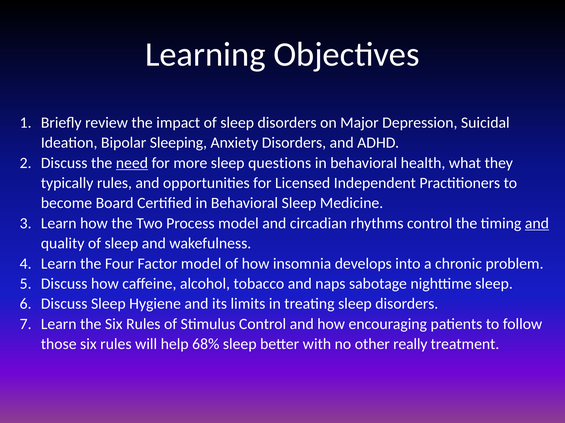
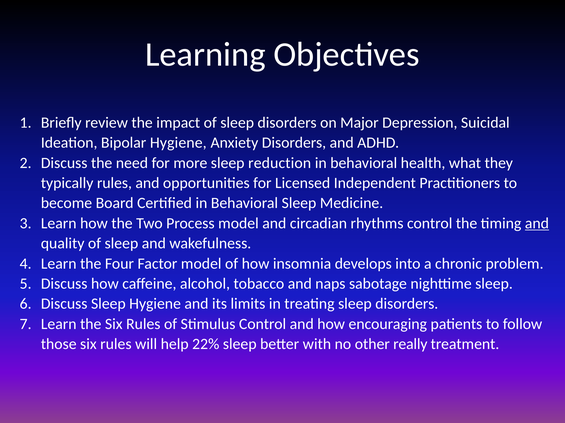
Bipolar Sleeping: Sleeping -> Hygiene (178, 143)
need underline: present -> none (132, 163)
questions: questions -> reduction (280, 163)
68%: 68% -> 22% (206, 345)
